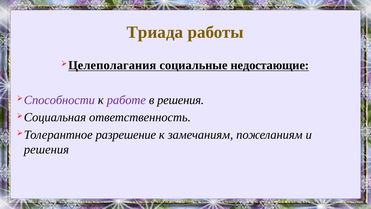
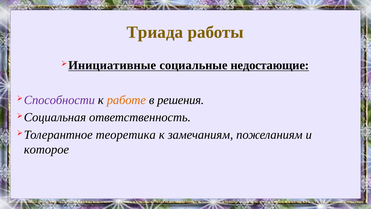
Целеполагания: Целеполагания -> Инициативные (112, 65)
работе colour: purple -> orange (126, 100)
разрешение: разрешение -> теоретика (126, 135)
решения: решения -> которое (46, 149)
